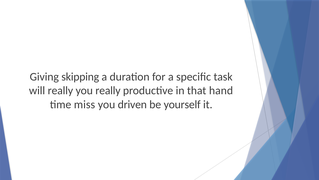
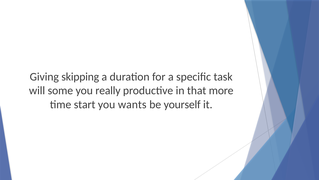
will really: really -> some (60, 90)
hand: hand -> more (221, 90)
miss: miss -> start (85, 104)
driven: driven -> wants (132, 104)
